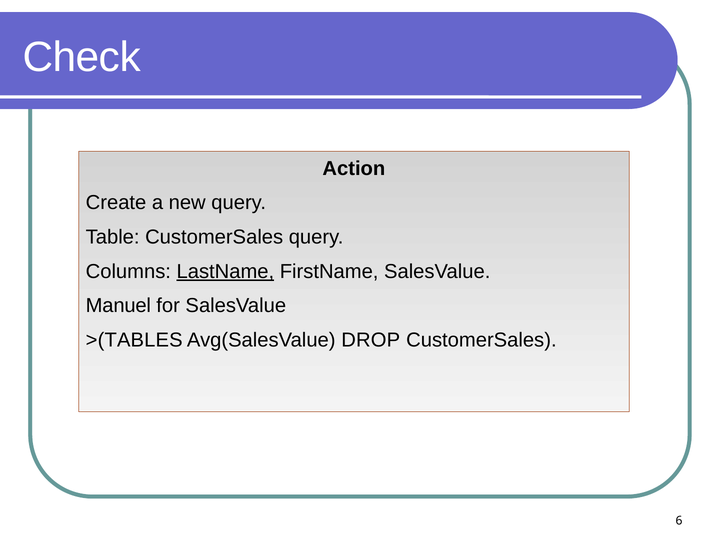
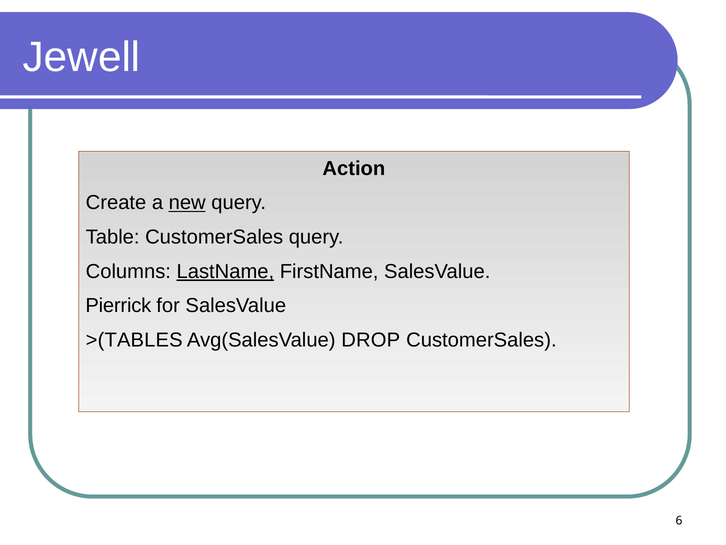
Check: Check -> Jewell (82, 57)
new underline: none -> present (187, 203)
Manuel: Manuel -> Pierrick (118, 306)
